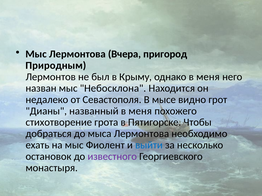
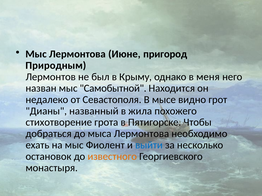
Вчера: Вчера -> Июне (124, 54)
Небосклона: Небосклона -> Самобытной (113, 88)
названный в меня: меня -> жила (140, 111)
известного colour: purple -> orange (112, 157)
